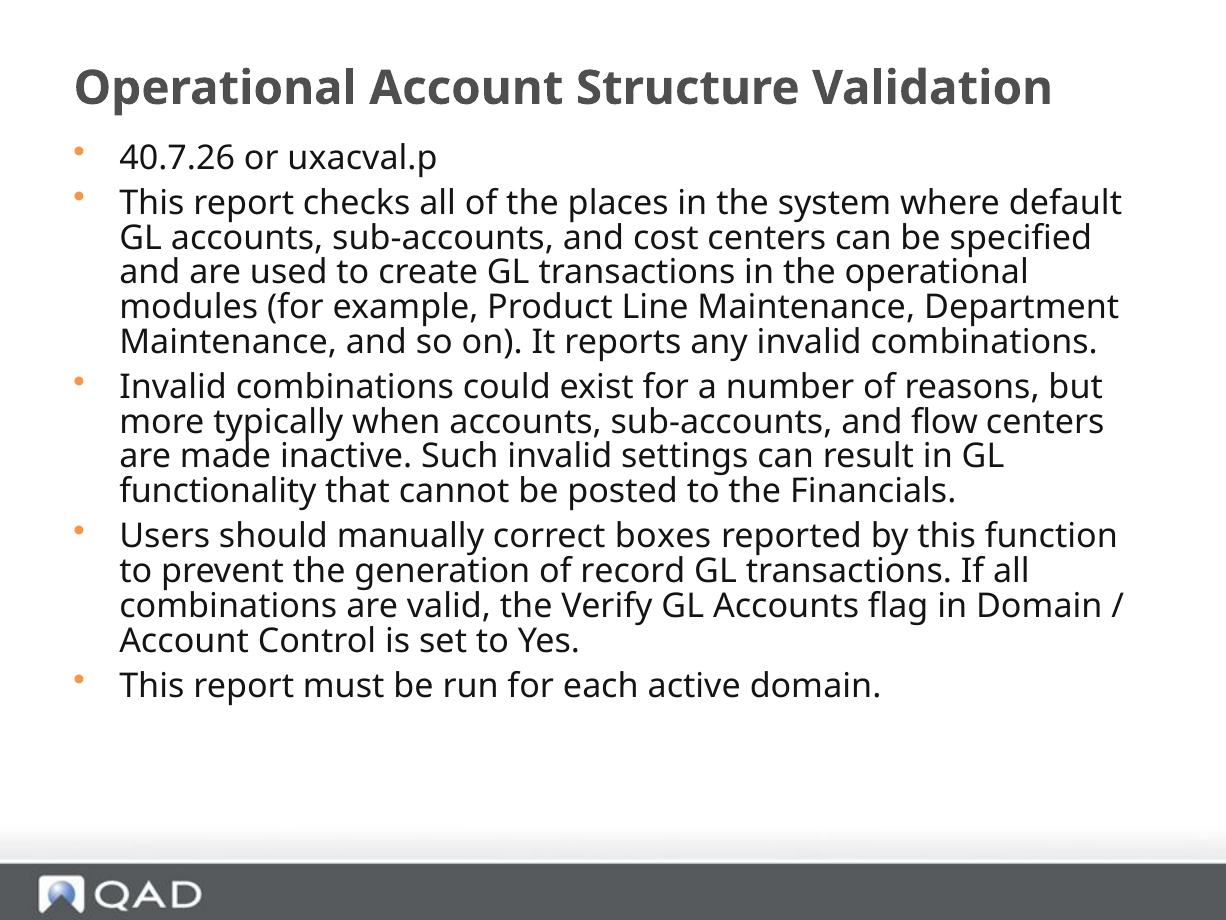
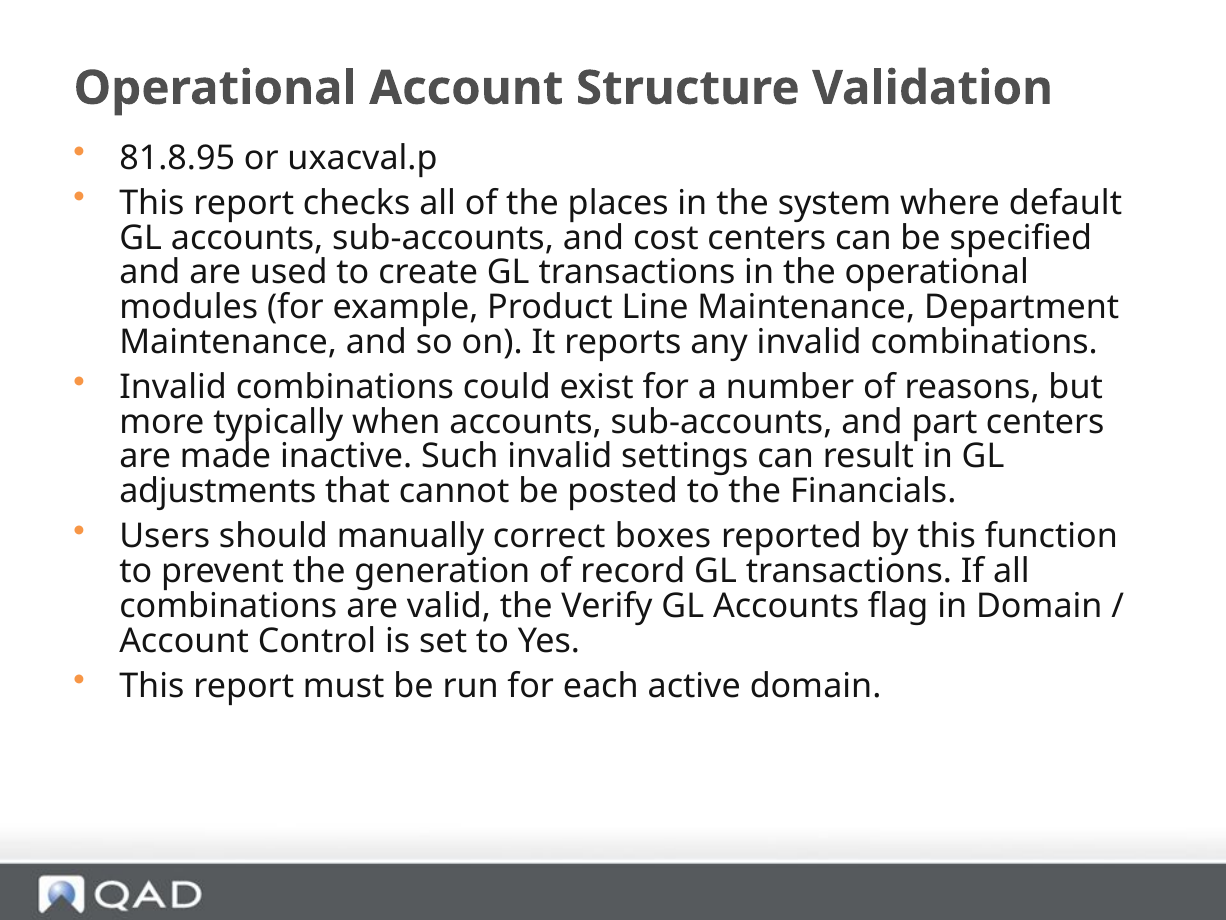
40.7.26: 40.7.26 -> 81.8.95 (177, 158)
flow: flow -> part (944, 422)
functionality: functionality -> adjustments (218, 491)
